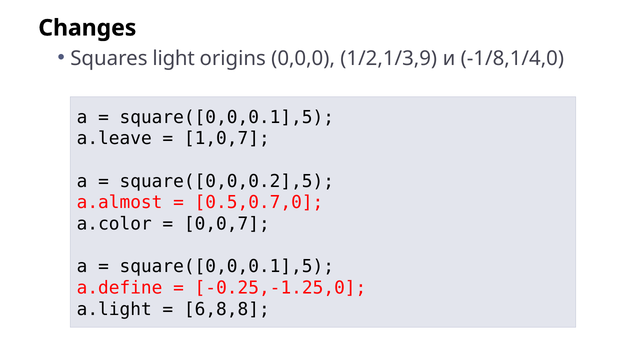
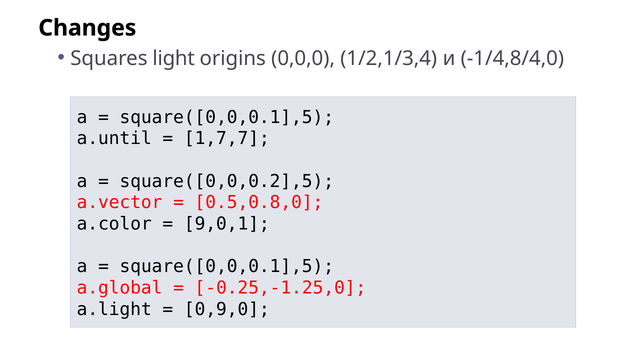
1/2,1/3,9: 1/2,1/3,9 -> 1/2,1/3,4 (389, 58)
-1/8,1/4,0: -1/8,1/4,0 -> -1/4,8/4,0 (512, 58)
a.leave: a.leave -> a.until (114, 139)
1,0,7: 1,0,7 -> 1,7,7 (227, 139)
a.almost: a.almost -> a.vector (120, 203)
0.5,0.7,0: 0.5,0.7,0 -> 0.5,0.8,0 (259, 203)
0,0,7: 0,0,7 -> 9,0,1 (227, 224)
a.define: a.define -> a.global (120, 288)
6,8,8: 6,8,8 -> 0,9,0 (227, 309)
